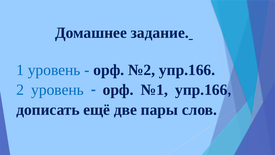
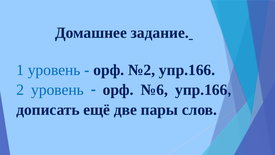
№1: №1 -> №6 (154, 90)
